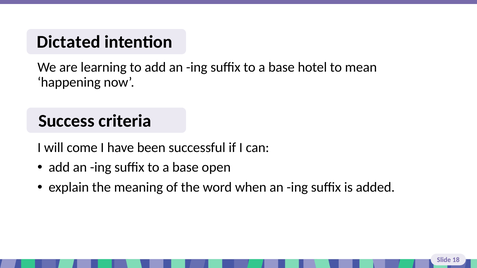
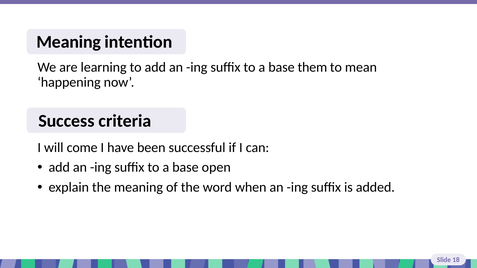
Dictated: Dictated -> Meaning (69, 42)
hotel: hotel -> them (312, 67)
